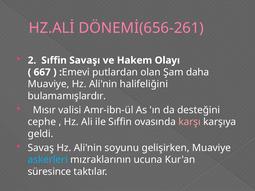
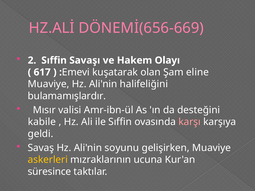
DÖNEMİ(656-261: DÖNEMİ(656-261 -> DÖNEMİ(656-669 (141, 28)
667: 667 -> 617 (42, 72)
putlardan: putlardan -> kuşatarak (115, 72)
daha: daha -> eline (197, 72)
cephe: cephe -> kabile (42, 122)
askerleri colour: light blue -> yellow (48, 160)
